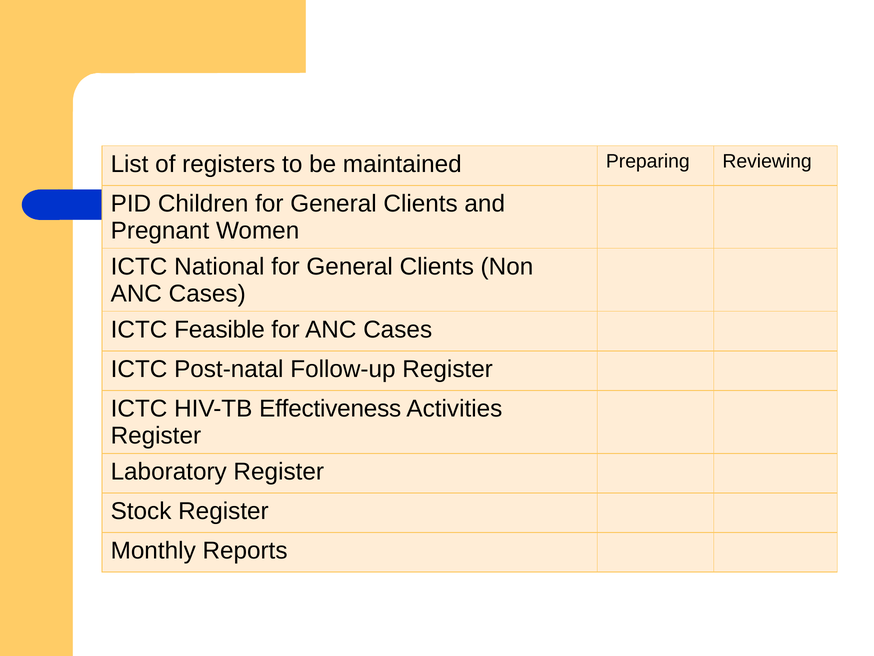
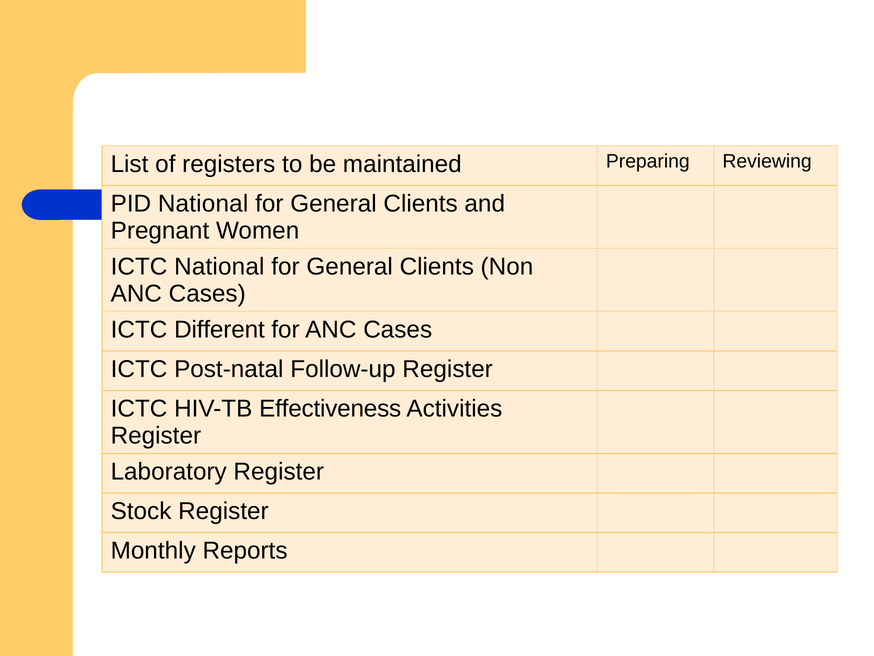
PID Children: Children -> National (203, 204)
Feasible: Feasible -> Different (219, 329)
